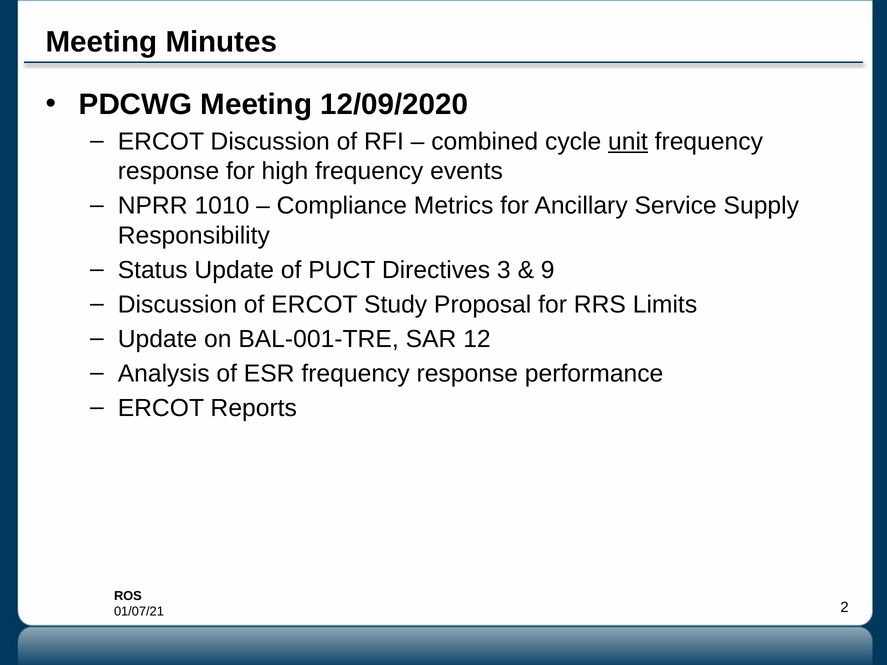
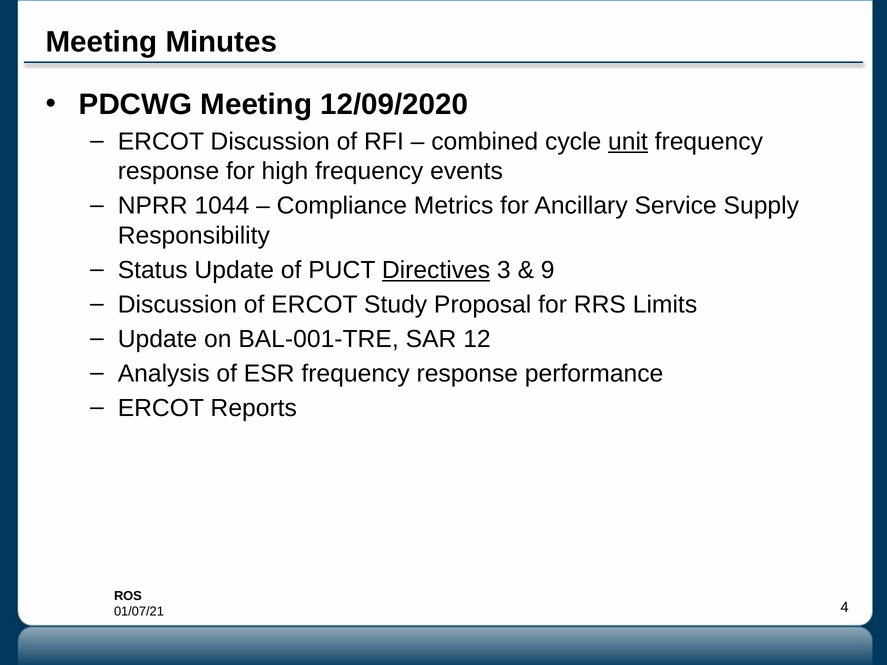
1010: 1010 -> 1044 (222, 206)
Directives underline: none -> present (436, 270)
2: 2 -> 4 (845, 607)
